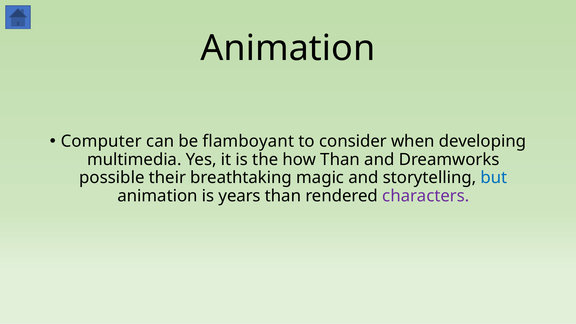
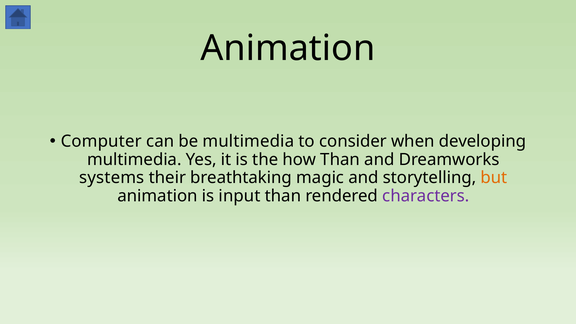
be flamboyant: flamboyant -> multimedia (248, 141)
possible: possible -> systems (112, 178)
but colour: blue -> orange (494, 178)
years: years -> input (240, 196)
